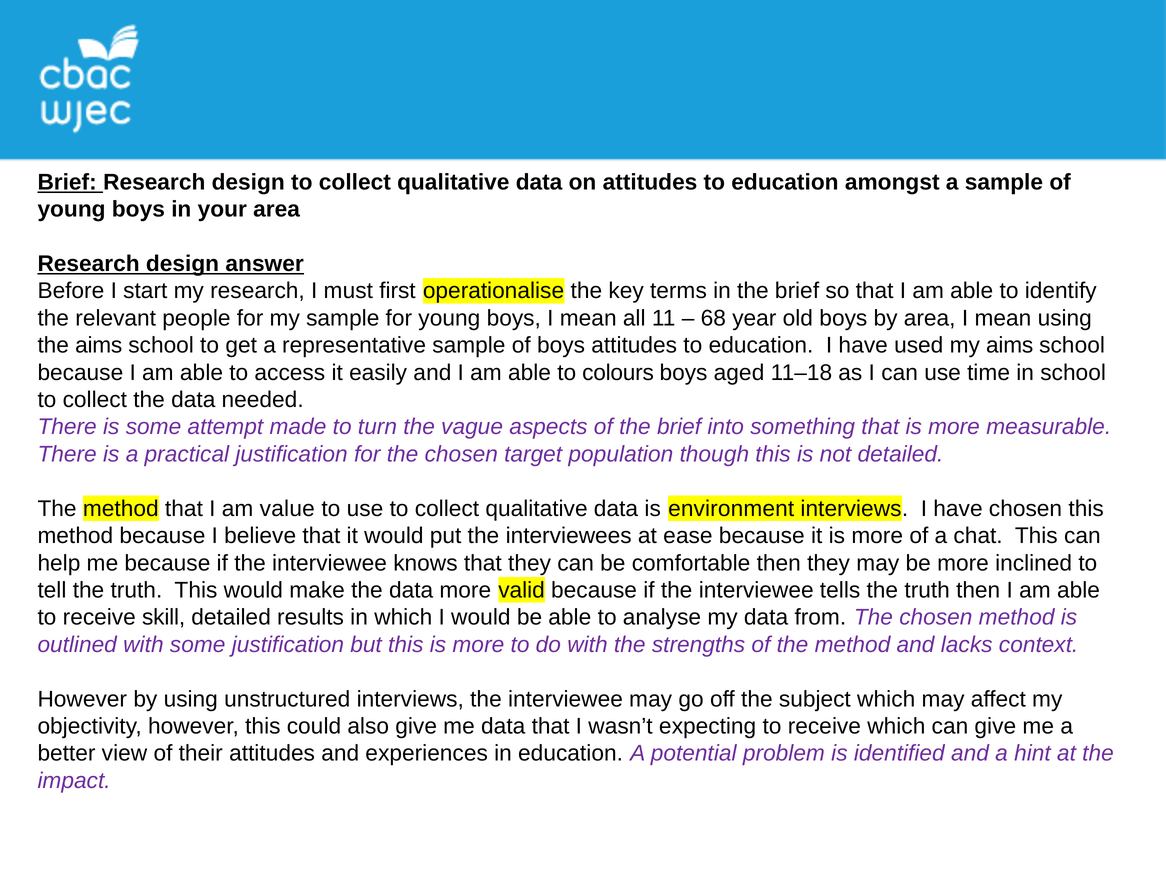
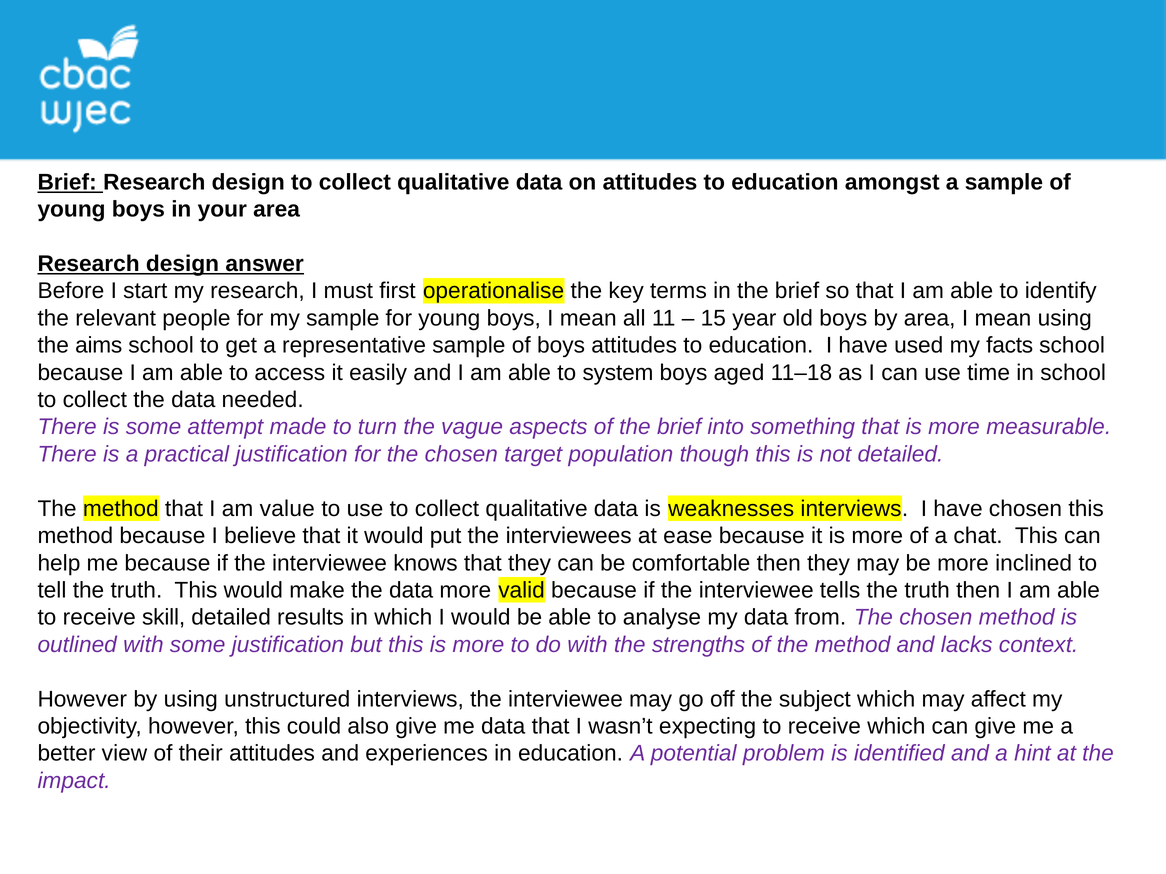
68: 68 -> 15 (713, 318)
my aims: aims -> facts (1010, 346)
colours: colours -> system (618, 373)
environment: environment -> weaknesses (731, 509)
